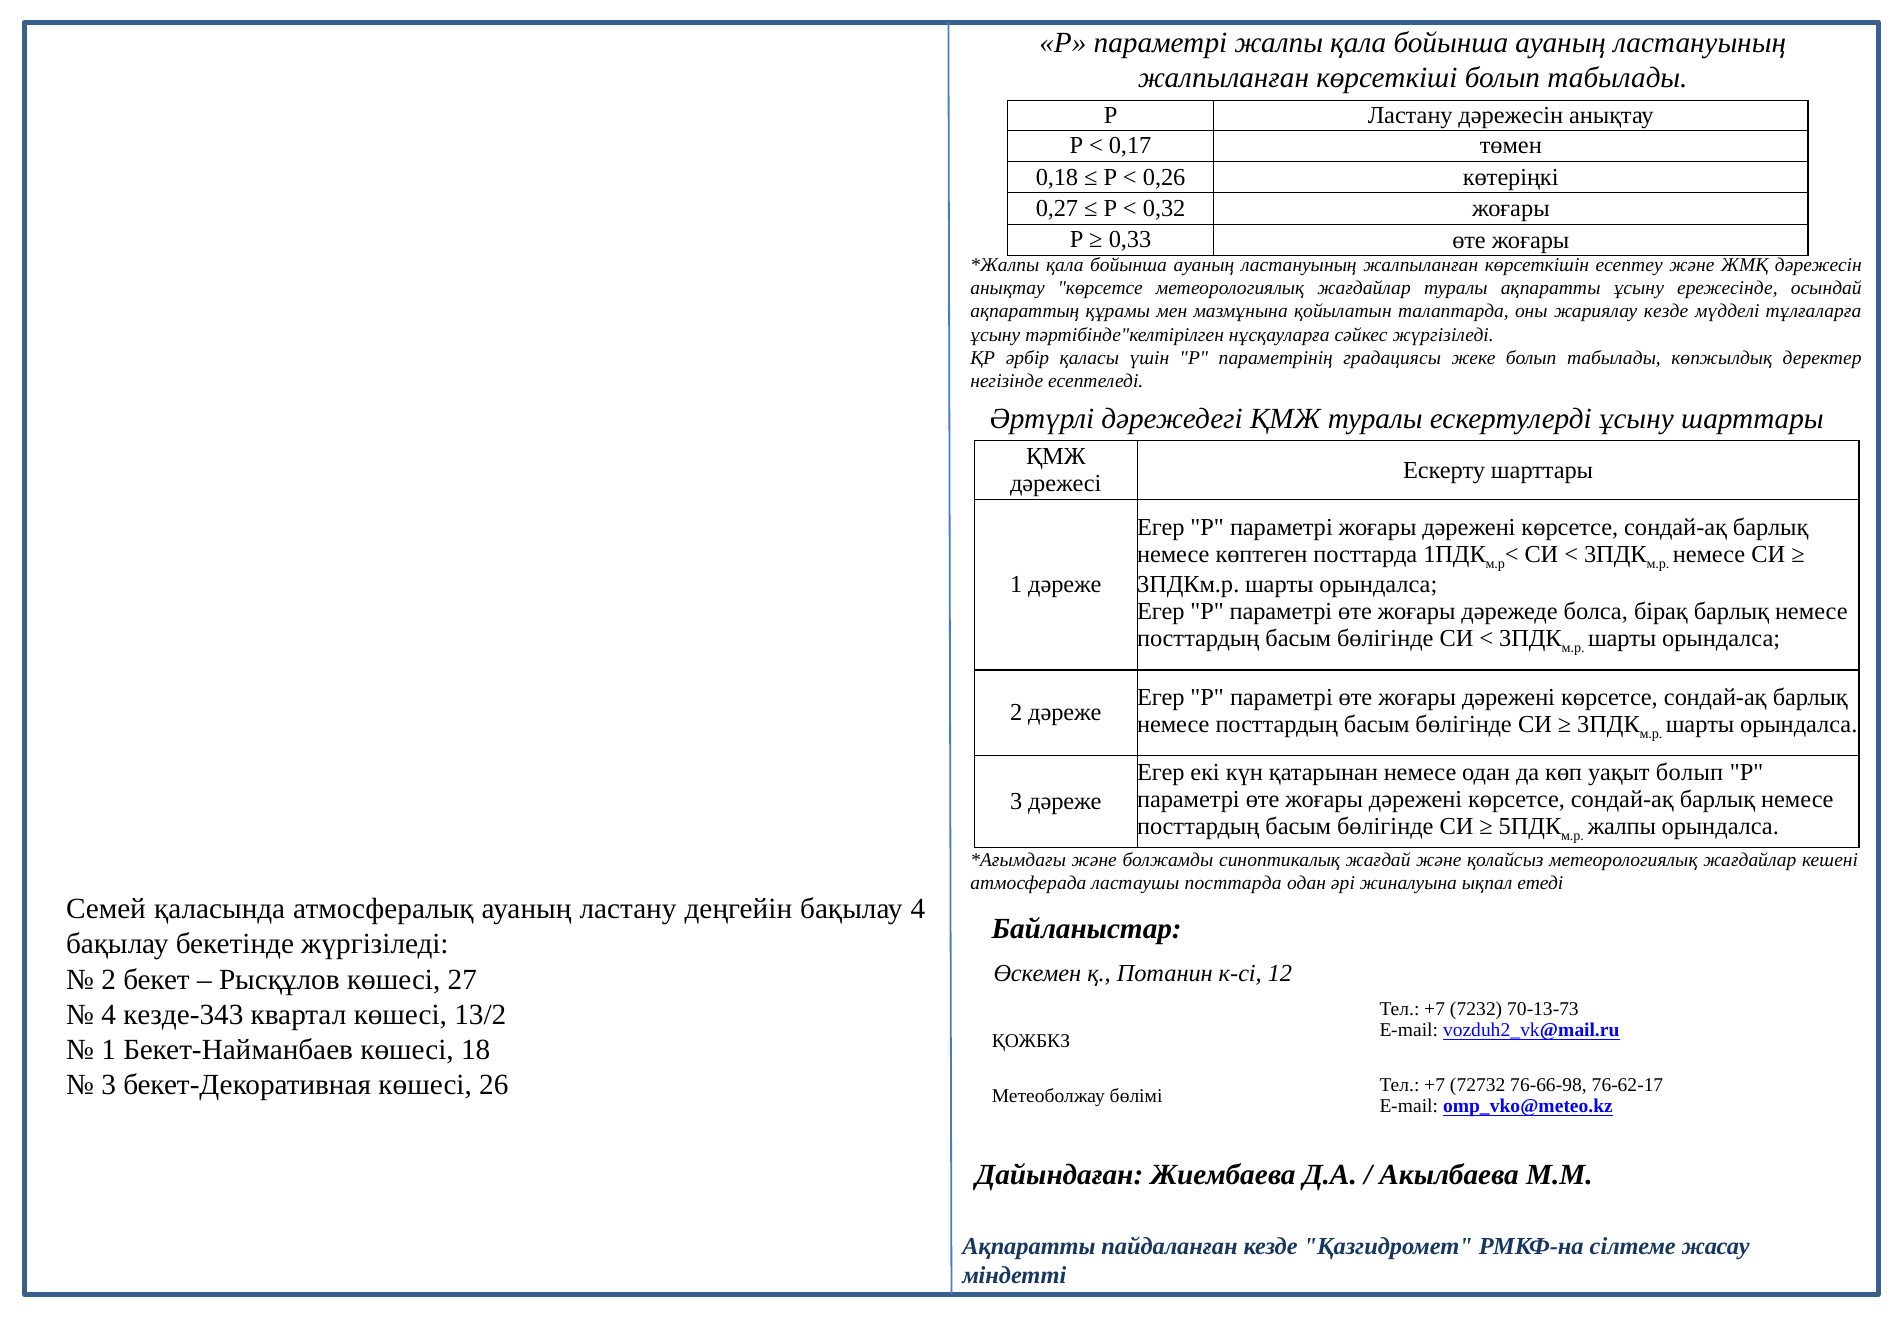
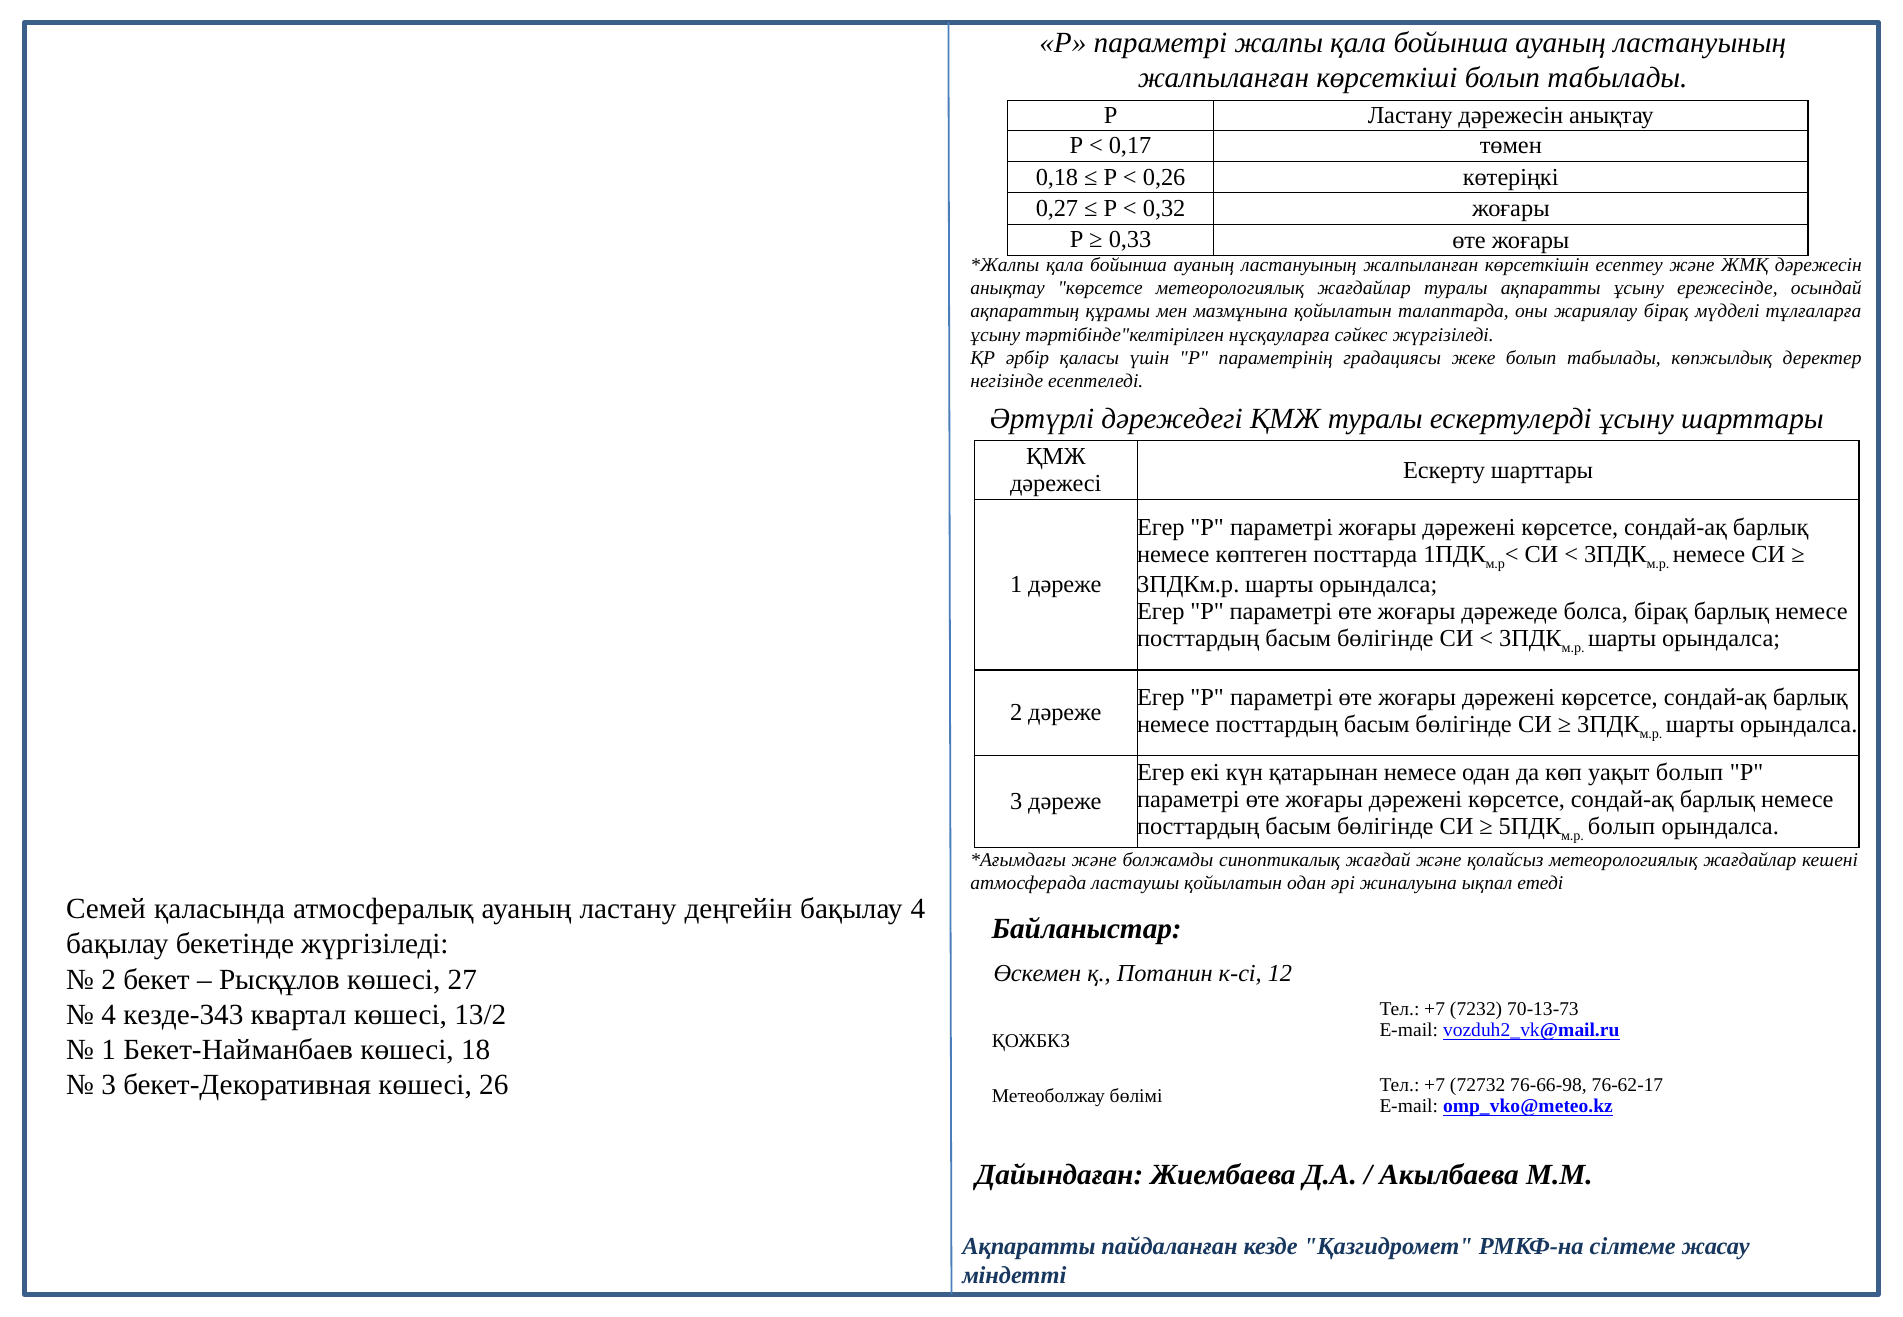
жариялау кезде: кезде -> бірақ (1666, 312)
жалпы: жалпы -> болып (1621, 827)
ластаушы посттарда: посттарда -> қойылатын (1233, 883)
